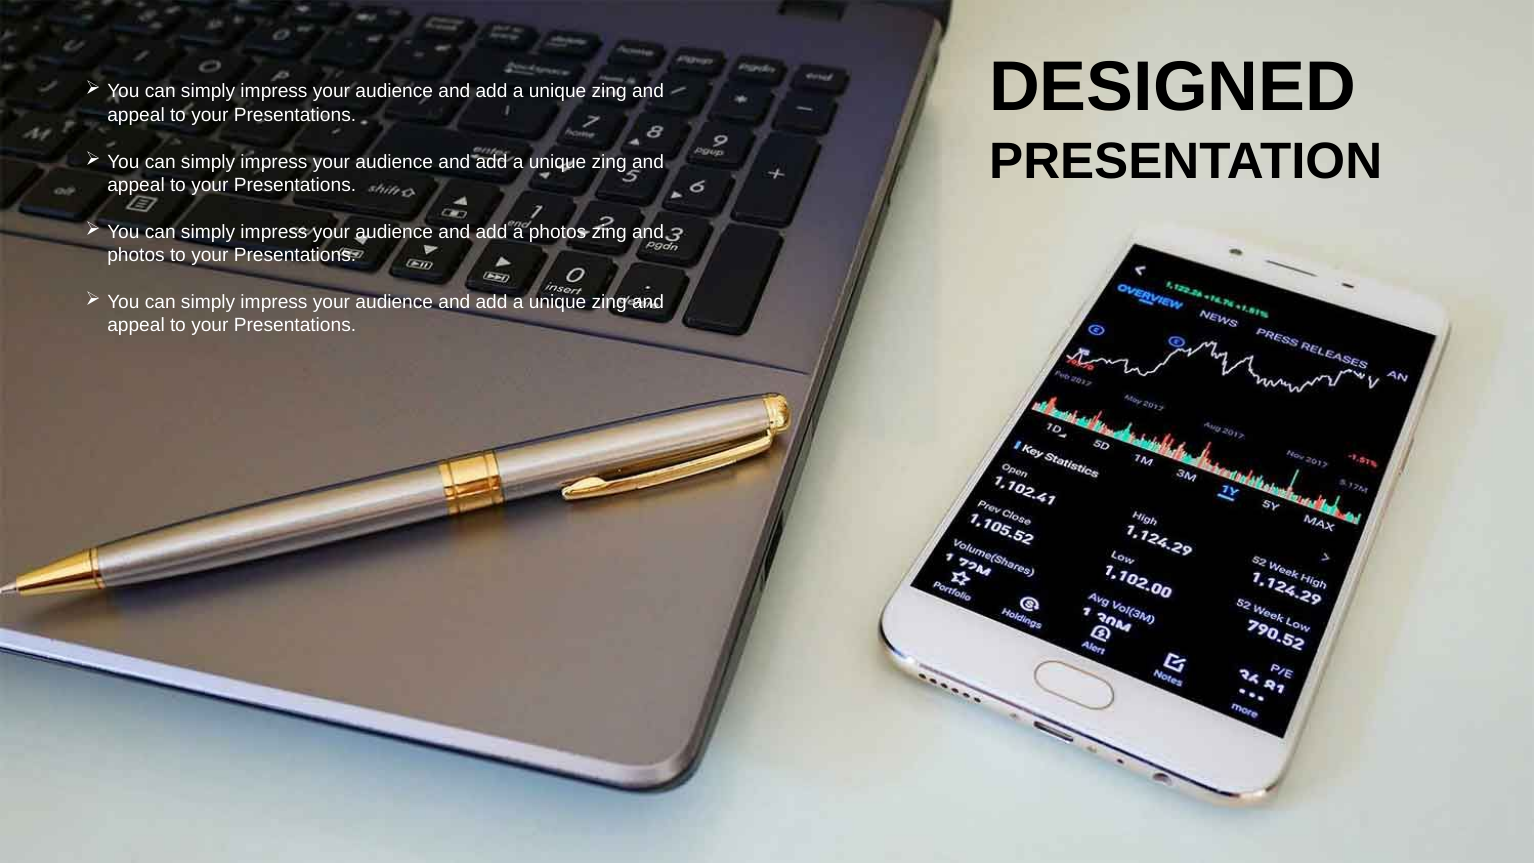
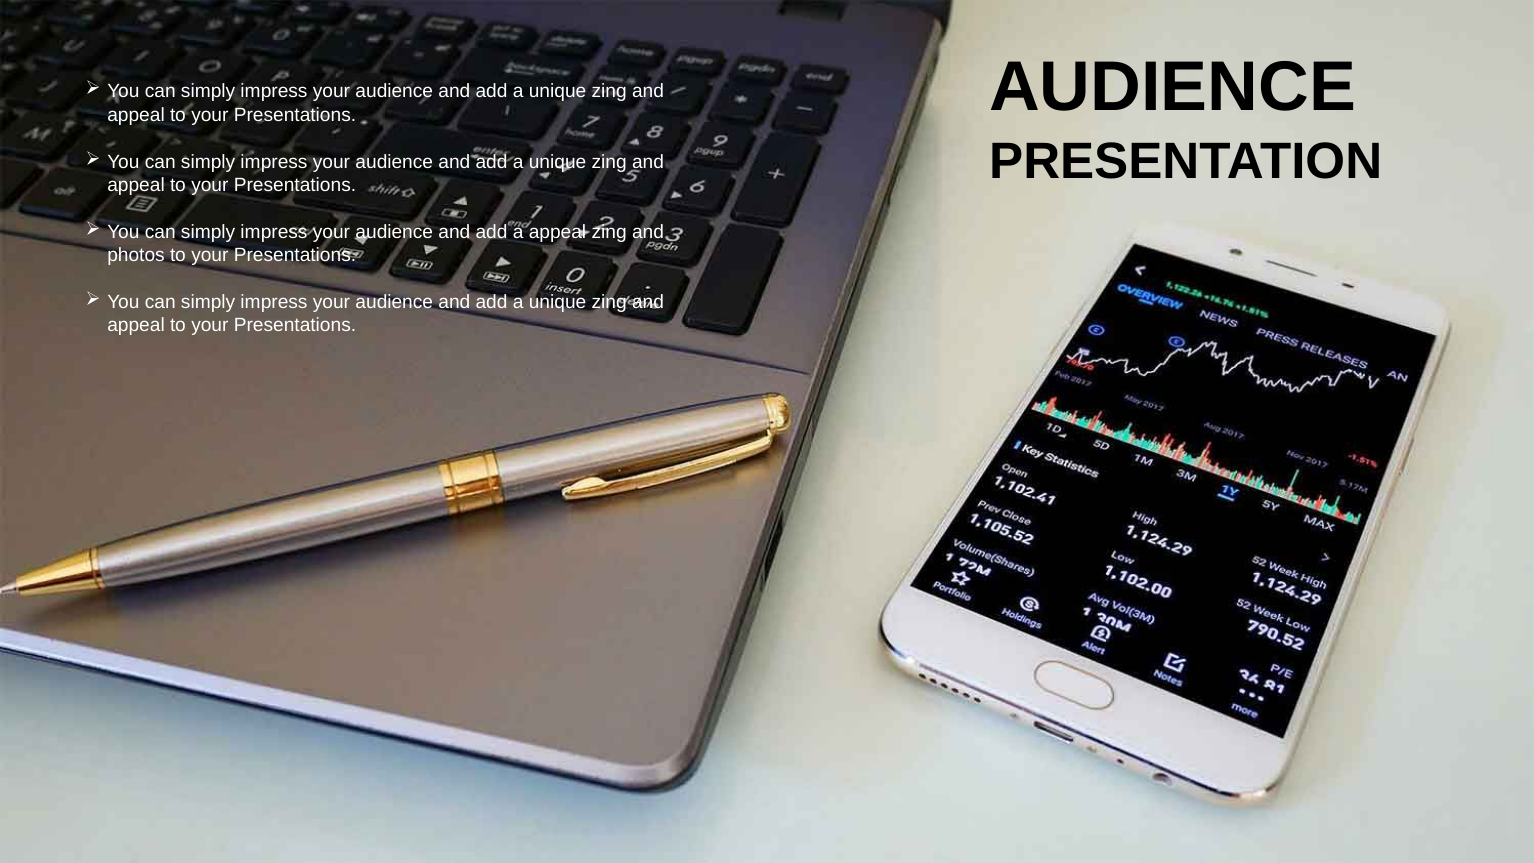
Presentations DESIGNED: DESIGNED -> AUDIENCE (1173, 88)
a photos: photos -> appeal (558, 232)
